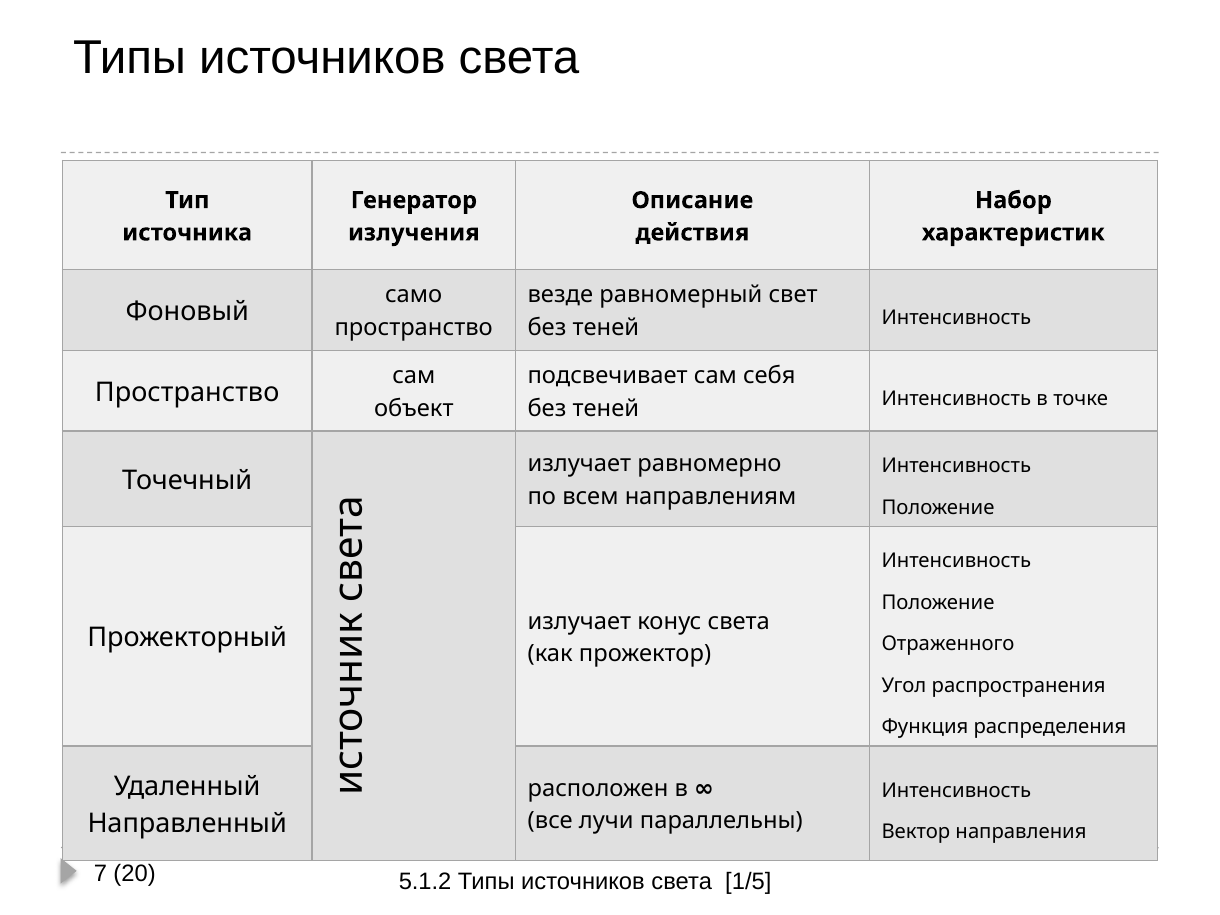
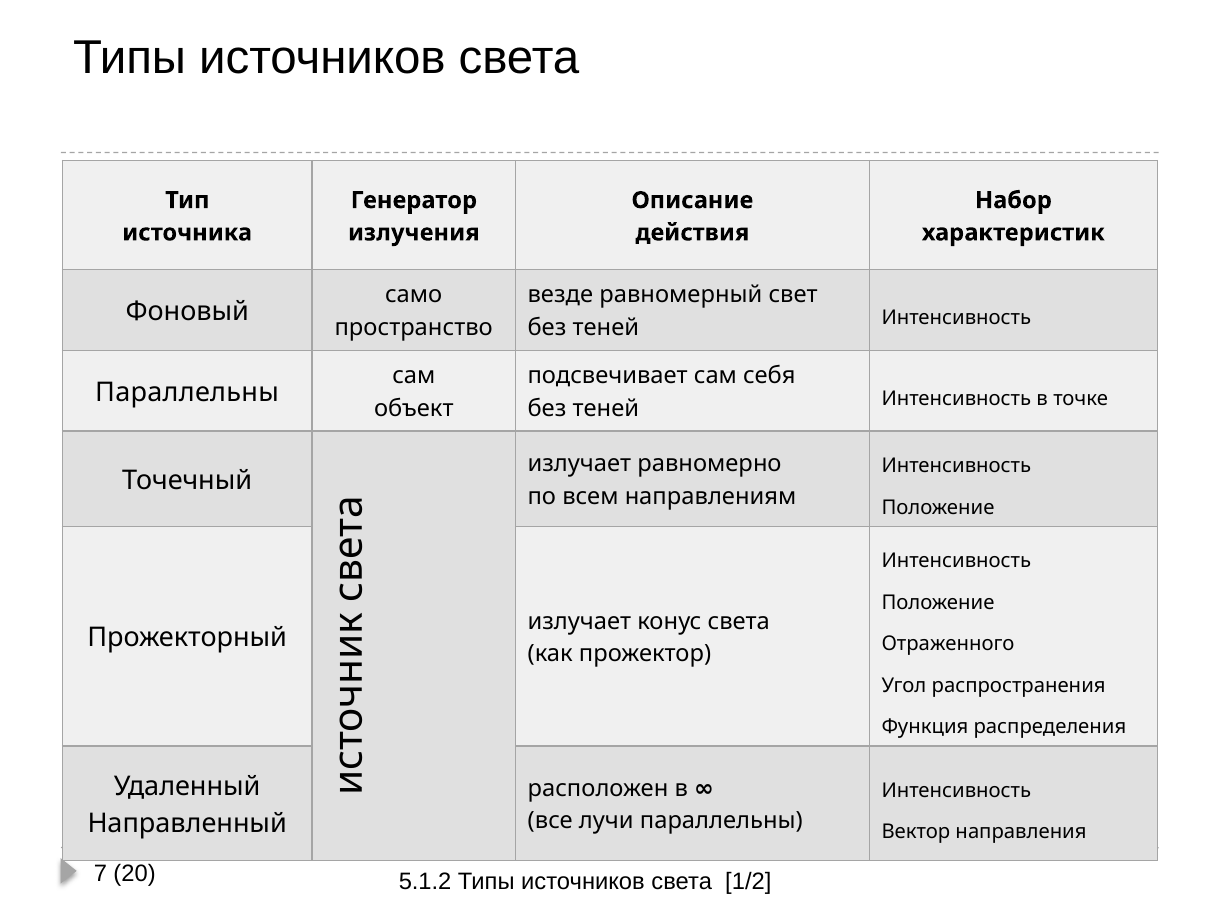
Пространство: Пространство -> Параллельны (187, 392)
1/5: 1/5 -> 1/2 (748, 882)
